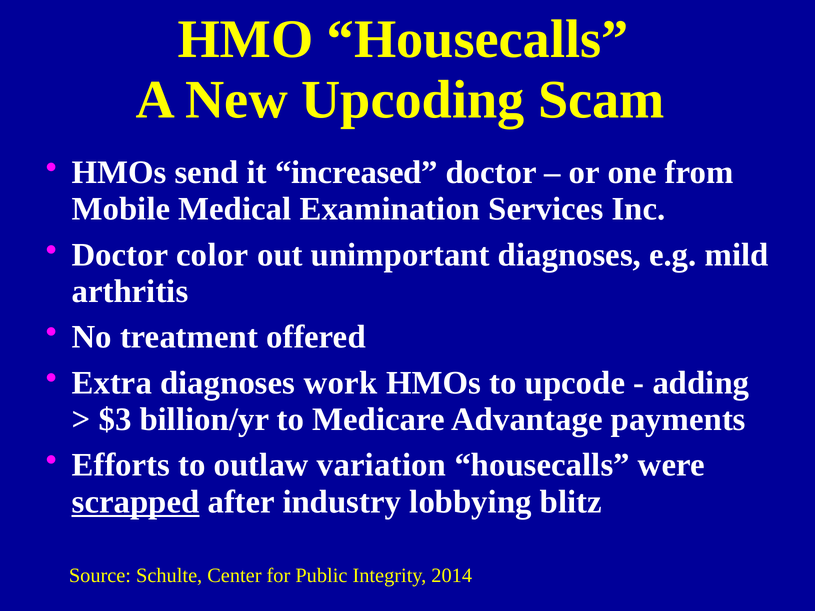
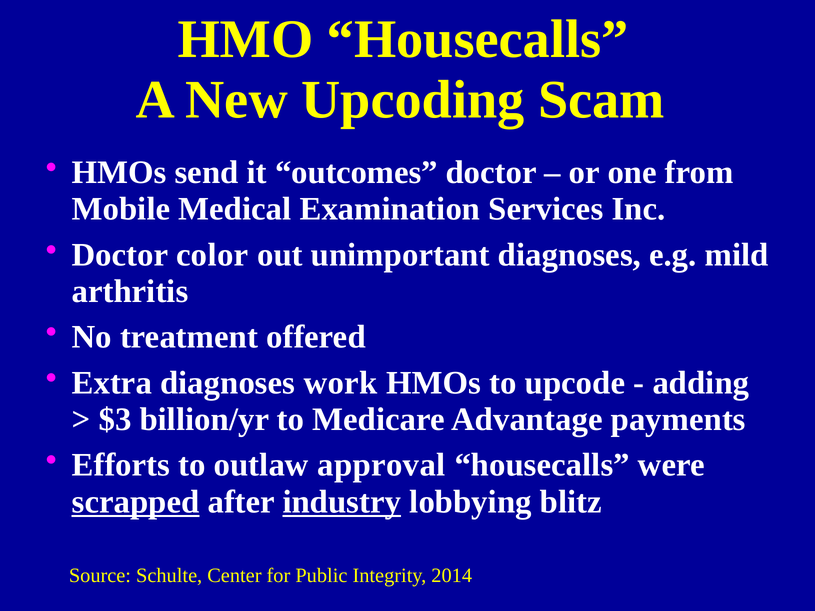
increased: increased -> outcomes (356, 173)
variation: variation -> approval (382, 465)
industry underline: none -> present (342, 502)
